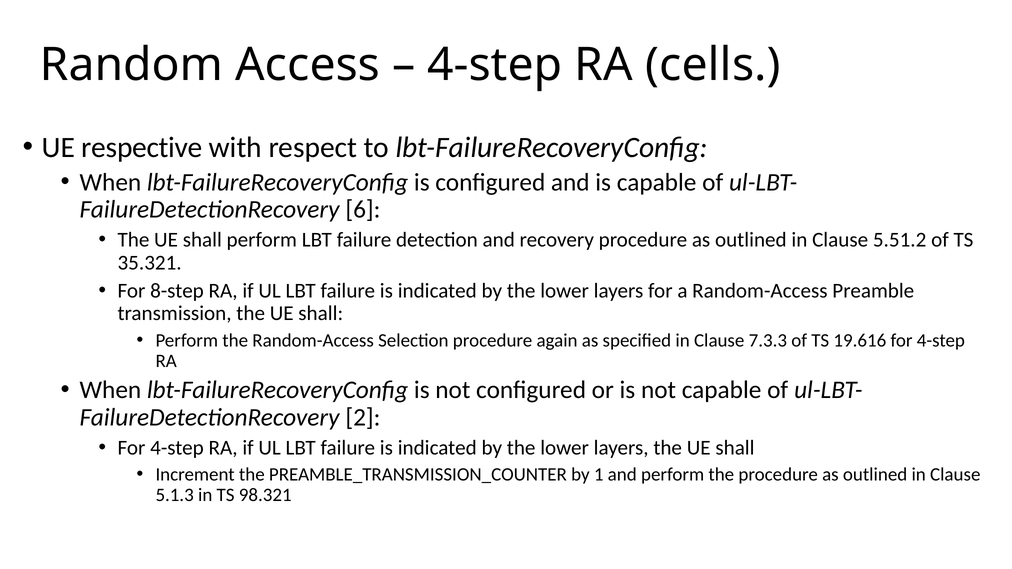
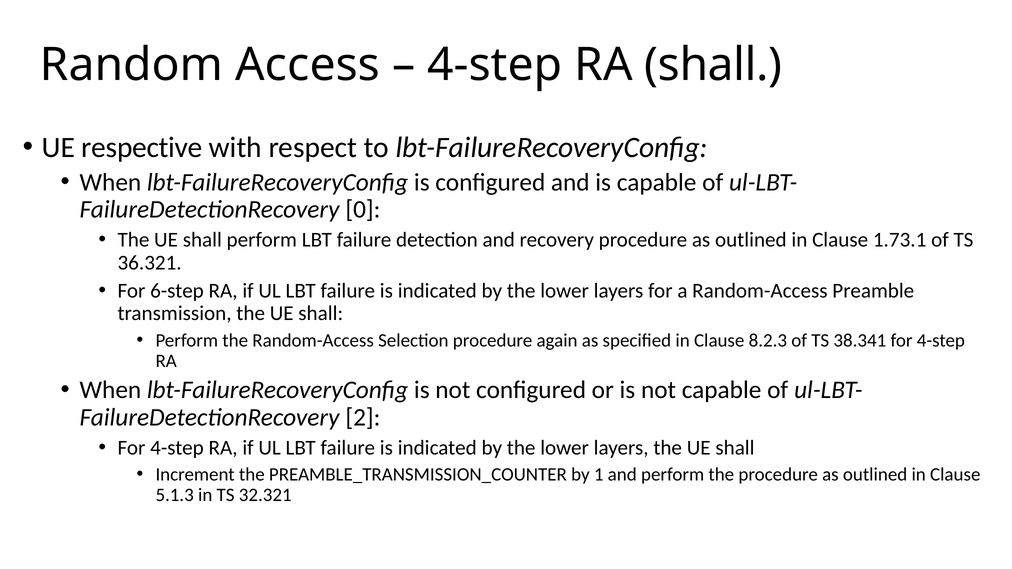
RA cells: cells -> shall (713, 65)
6: 6 -> 0 (363, 210)
5.51.2: 5.51.2 -> 1.73.1 (900, 240)
35.321: 35.321 -> 36.321 (150, 263)
8-step: 8-step -> 6-step (177, 291)
7.3.3: 7.3.3 -> 8.2.3 (768, 340)
19.616: 19.616 -> 38.341 (860, 340)
98.321: 98.321 -> 32.321 (265, 495)
